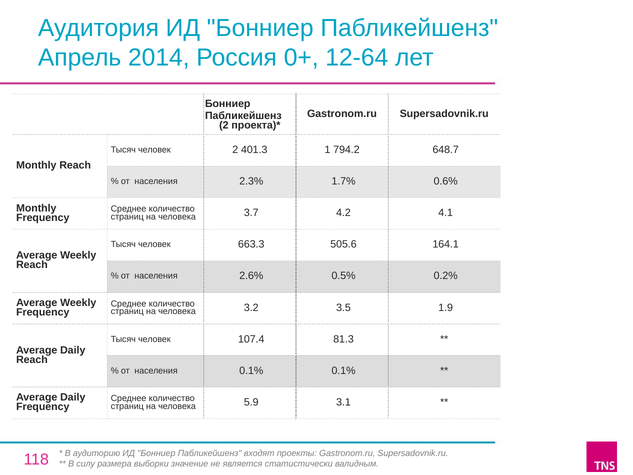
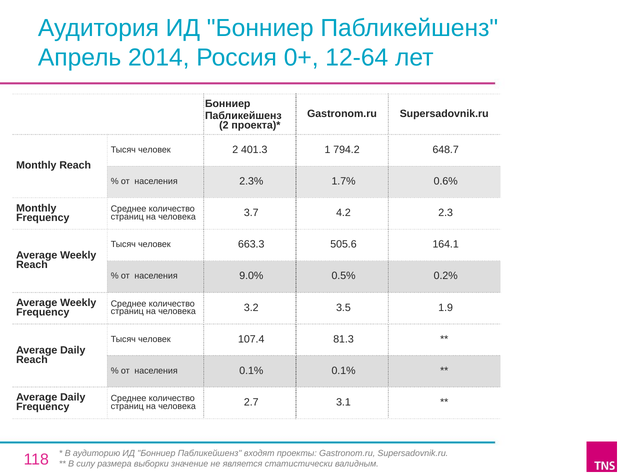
4.1: 4.1 -> 2.3 (446, 213)
2.6%: 2.6% -> 9.0% (251, 276)
5.9: 5.9 -> 2.7 (251, 402)
